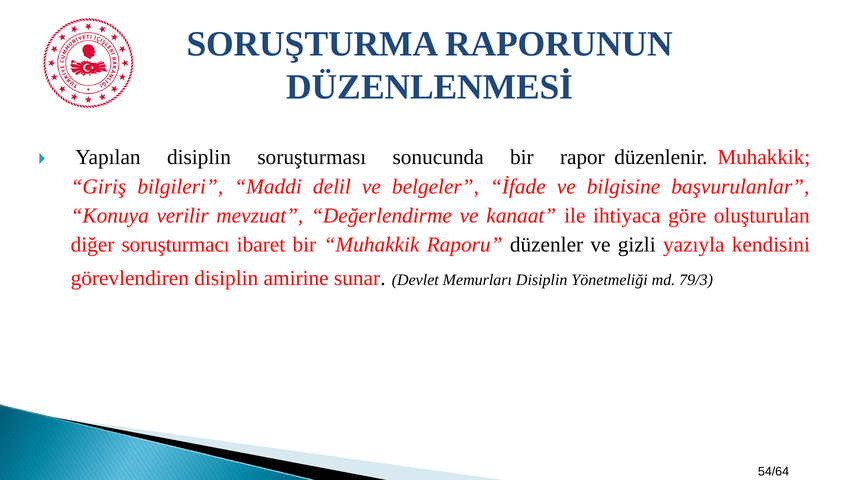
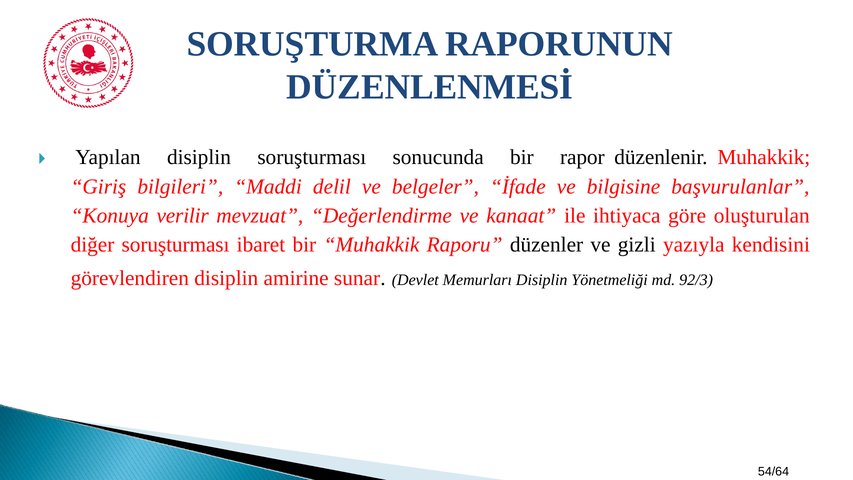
diğer soruşturmacı: soruşturmacı -> soruşturması (176, 245)
79/3: 79/3 -> 92/3 (696, 280)
